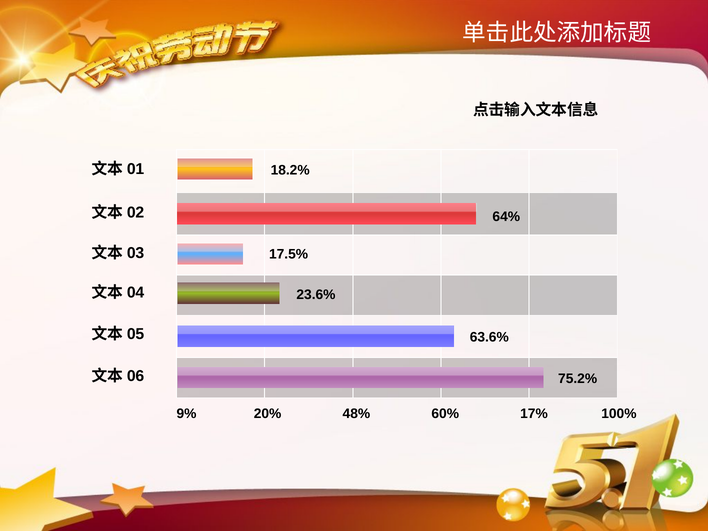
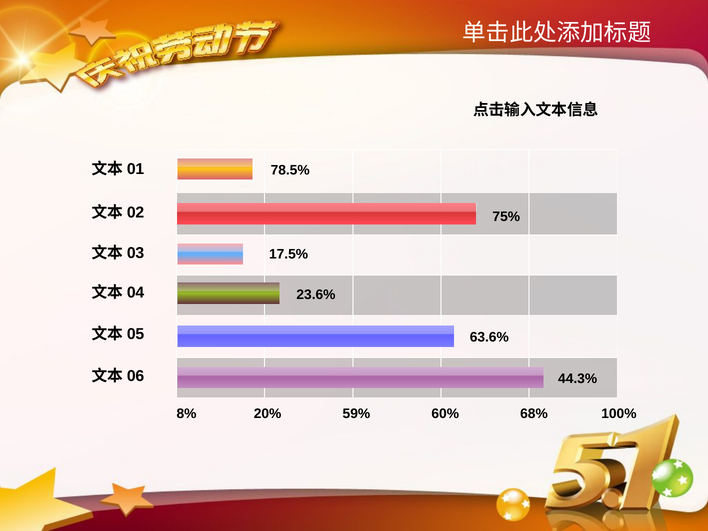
18.2%: 18.2% -> 78.5% (290, 170)
64%: 64% -> 75% (506, 216)
75.2%: 75.2% -> 44.3% (578, 379)
9%: 9% -> 8% (187, 414)
48%: 48% -> 59% (356, 414)
17%: 17% -> 68% (534, 414)
